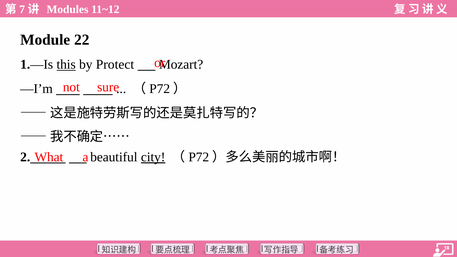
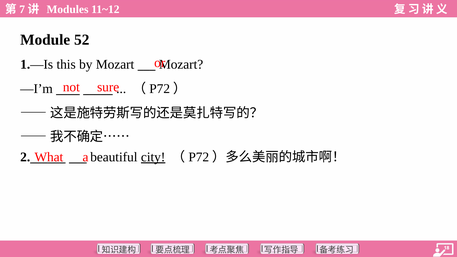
22: 22 -> 52 (82, 40)
this underline: present -> none (66, 65)
by Protect: Protect -> Mozart (115, 65)
